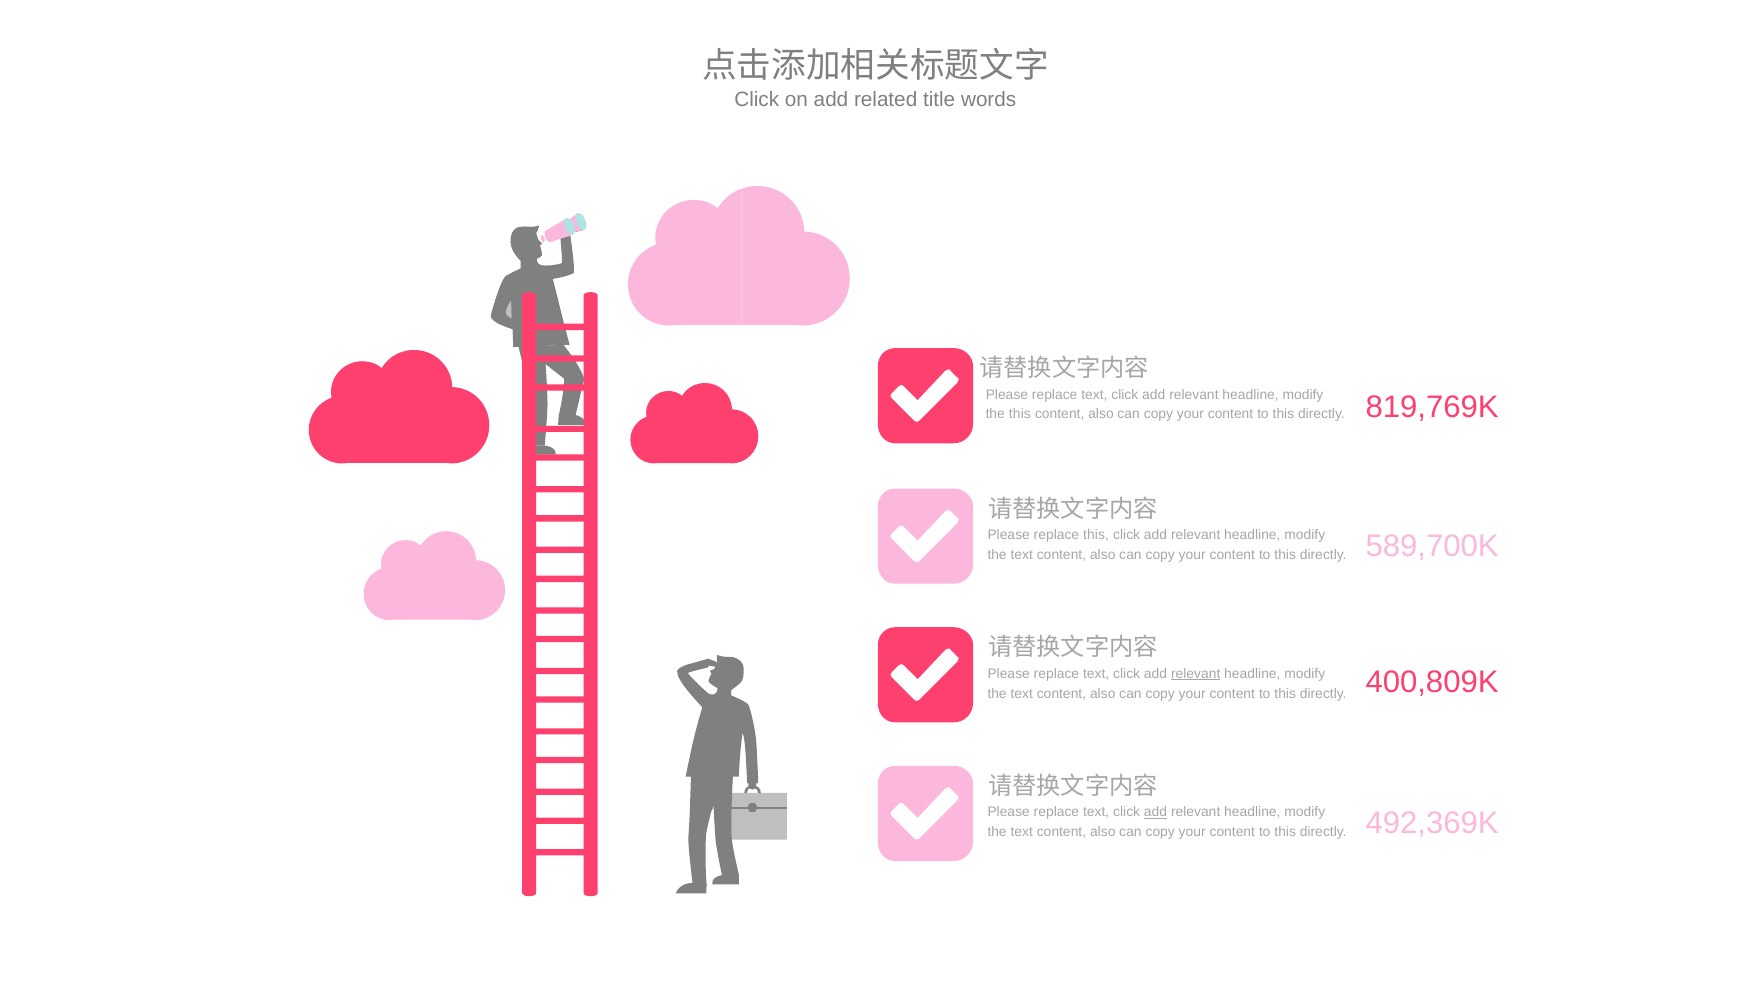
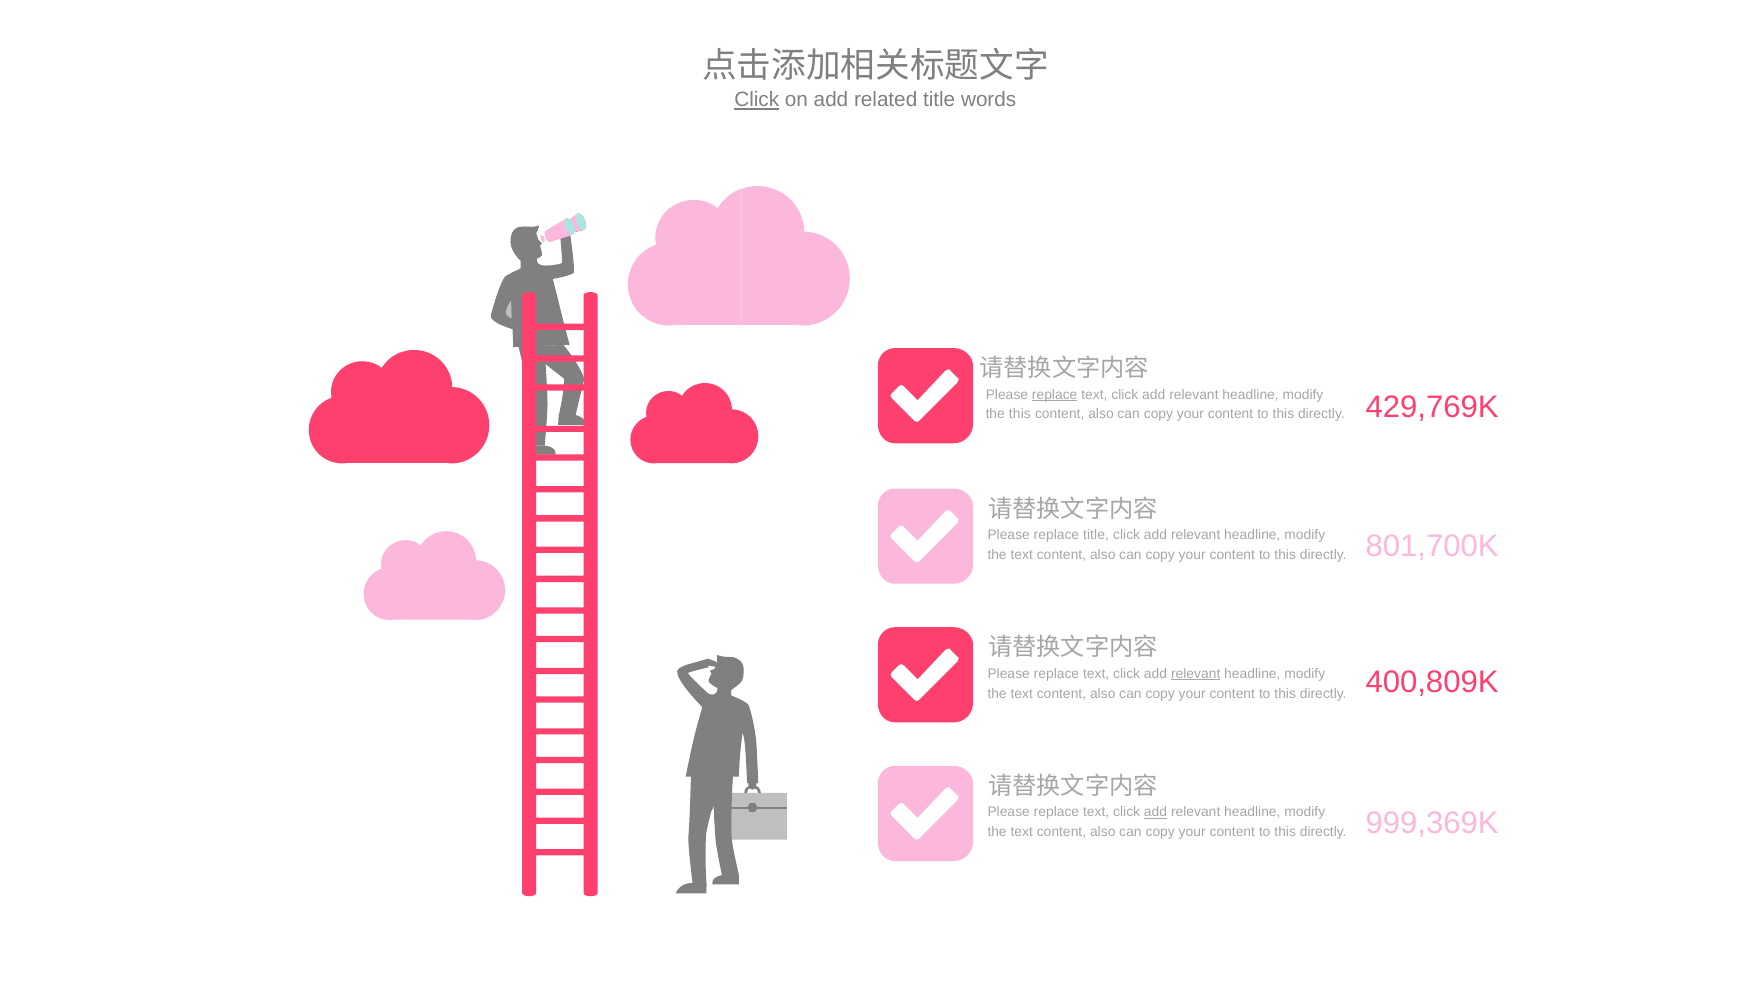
Click underline: none -> present (757, 100)
replace underline: none -> present (1055, 395)
819,769K: 819,769K -> 429,769K (1432, 407)
replace this: this -> title (1096, 535)
589,700K: 589,700K -> 801,700K (1432, 546)
492,369K: 492,369K -> 999,369K (1432, 823)
